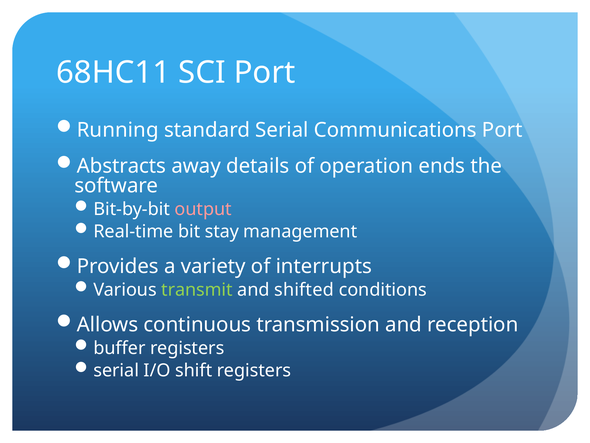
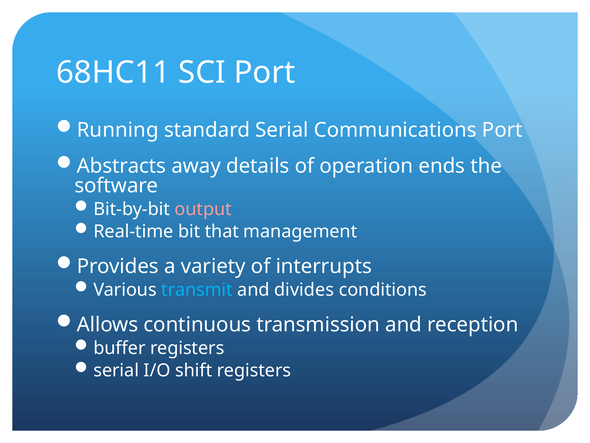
stay: stay -> that (222, 231)
transmit colour: light green -> light blue (197, 290)
shifted: shifted -> divides (304, 290)
